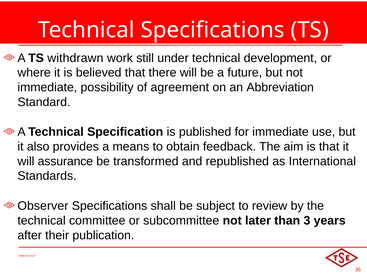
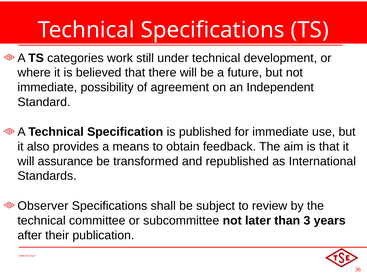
withdrawn: withdrawn -> categories (75, 58)
Abbreviation: Abbreviation -> Independent (280, 87)
